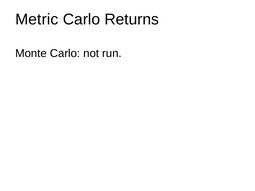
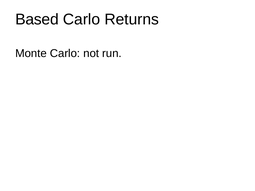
Metric: Metric -> Based (37, 19)
